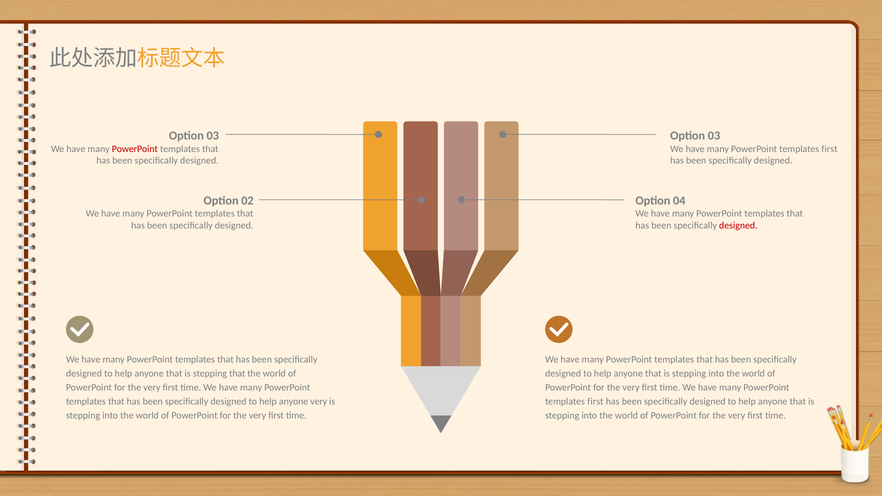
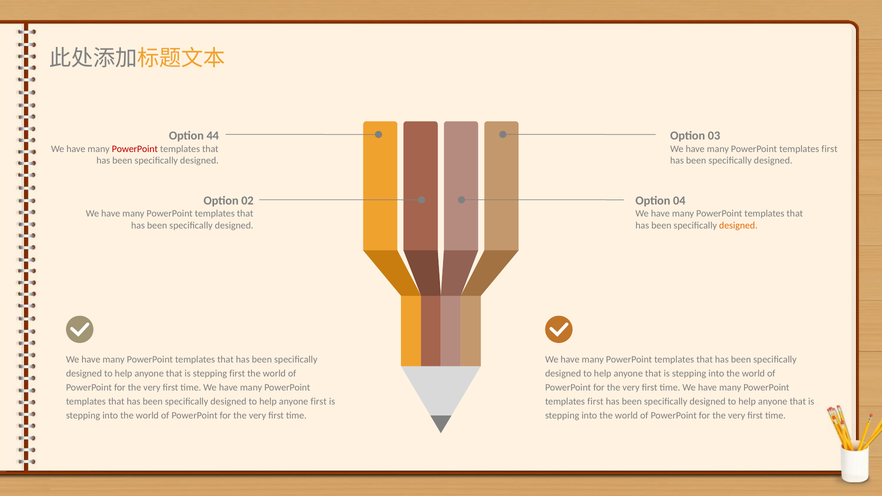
03: 03 -> 44 (213, 136)
designed colour: red -> orange (738, 225)
stepping that: that -> first (237, 374)
anyone very: very -> first (319, 402)
